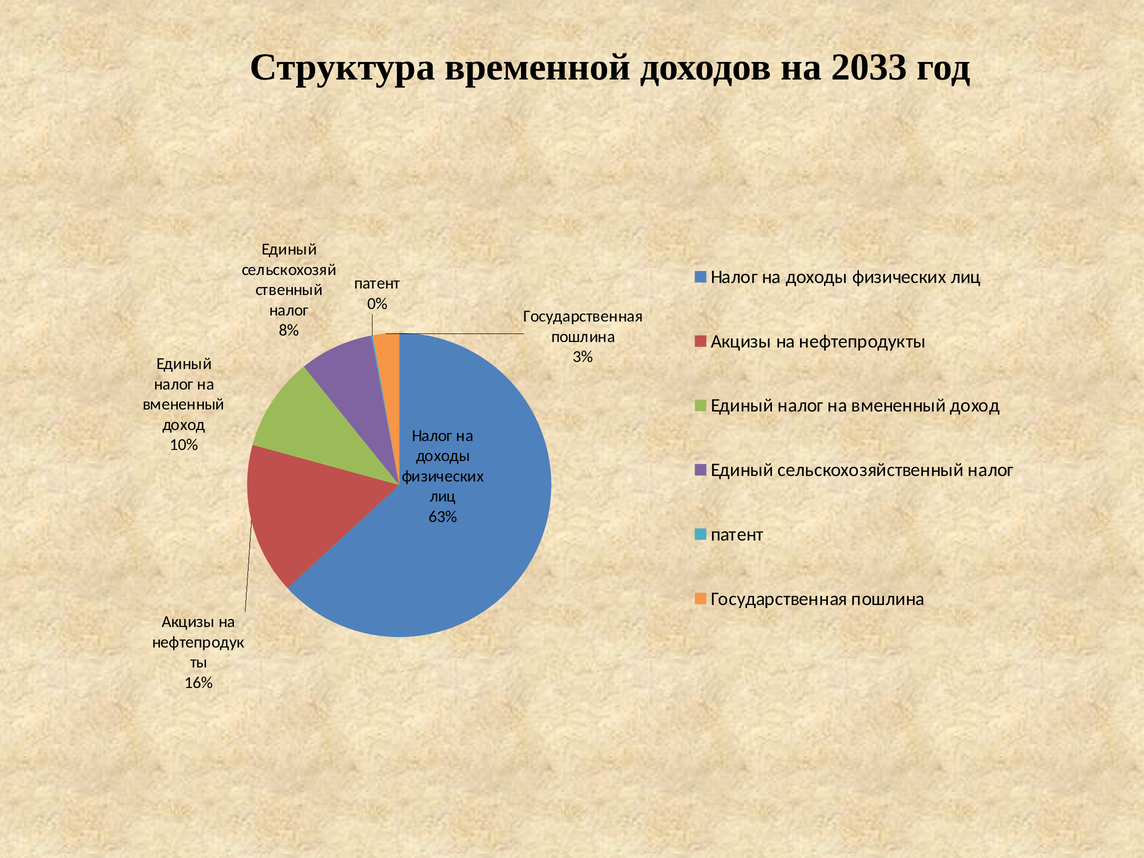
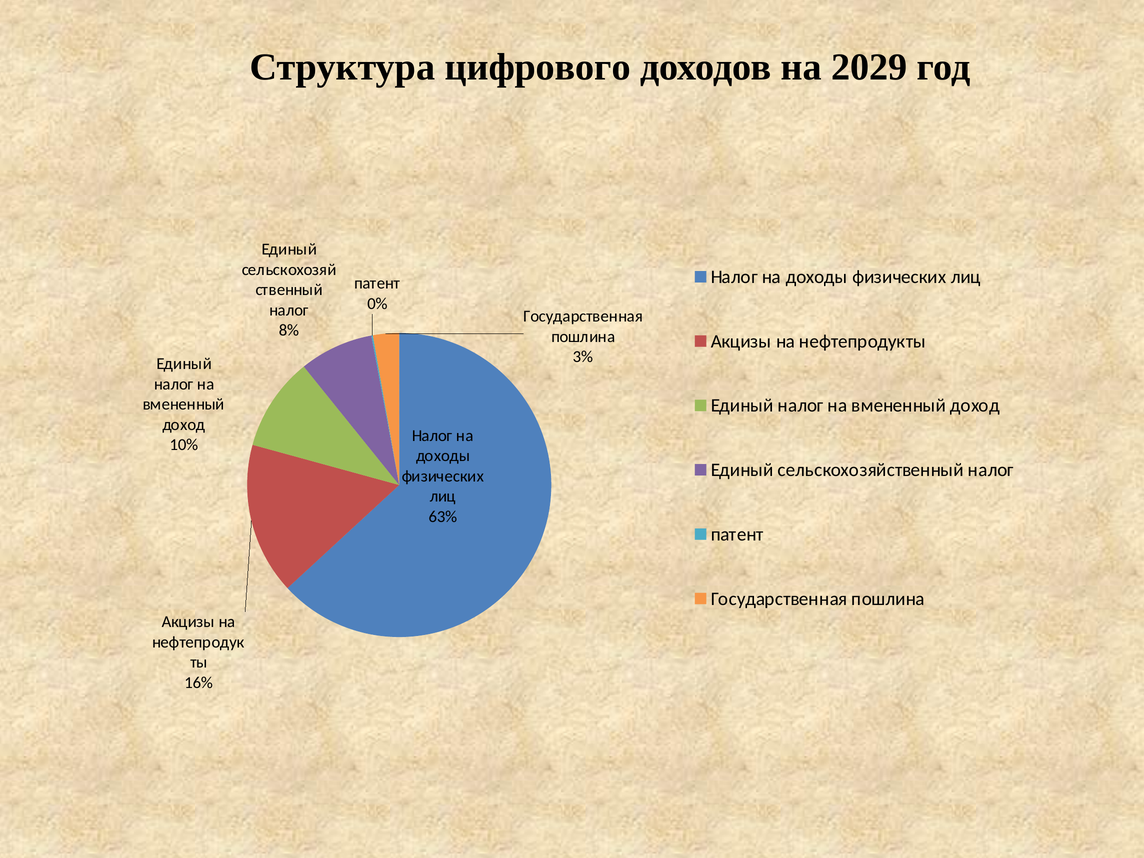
временной: временной -> цифрового (538, 67)
2033: 2033 -> 2029 (869, 67)
